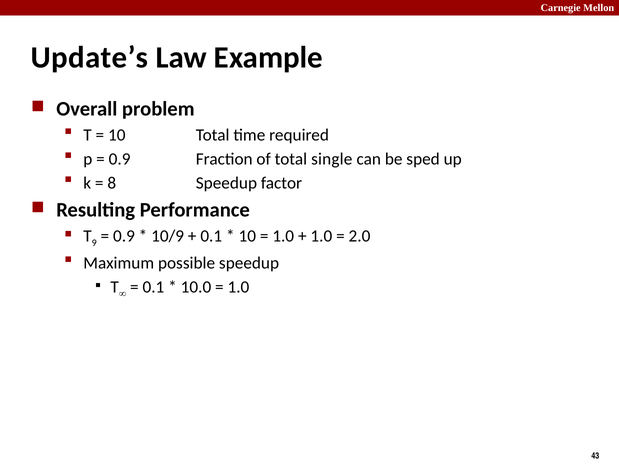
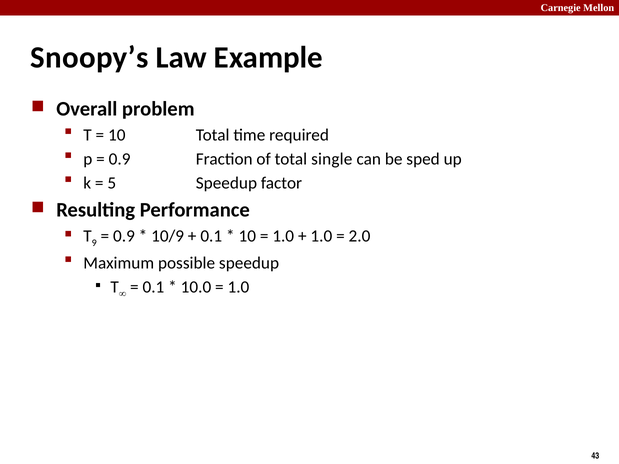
Update’s: Update’s -> Snoopy’s (89, 57)
8: 8 -> 5 (112, 183)
